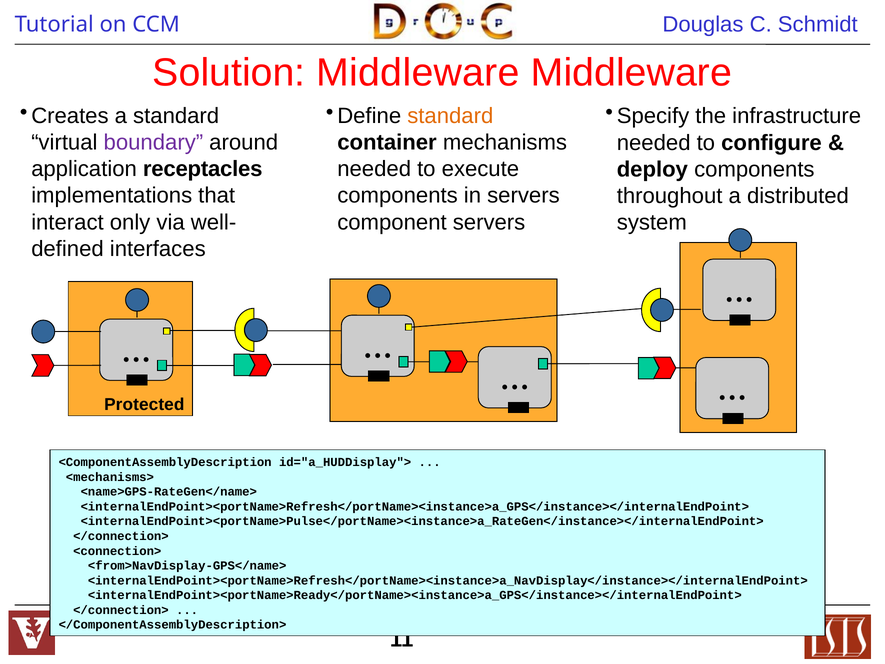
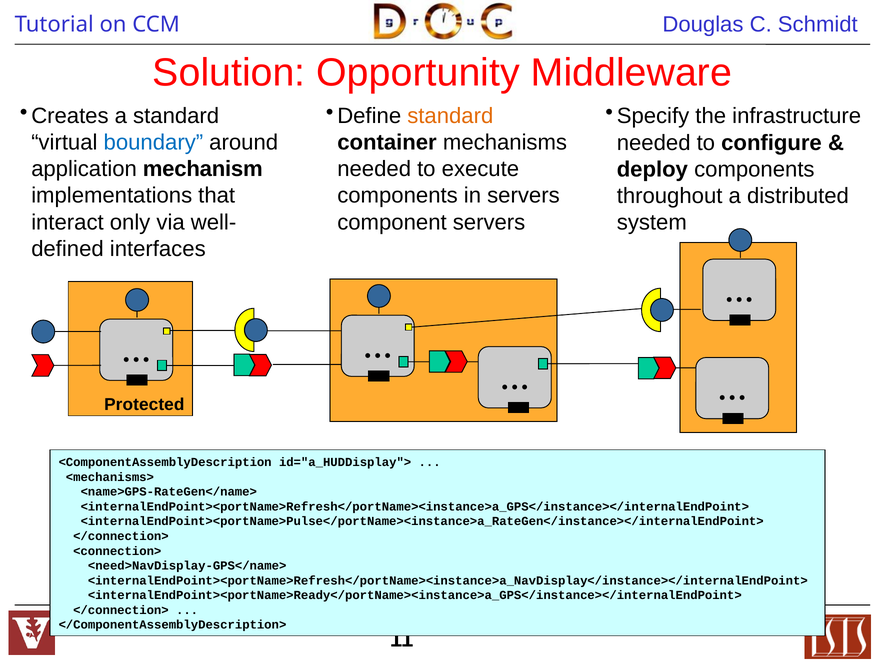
Solution Middleware: Middleware -> Opportunity (418, 73)
boundary colour: purple -> blue (153, 142)
receptacles: receptacles -> mechanism (203, 169)
<from>NavDisplay-GPS</name>: <from>NavDisplay-GPS</name> -> <need>NavDisplay-GPS</name> (187, 566)
